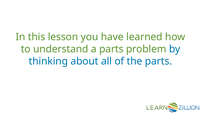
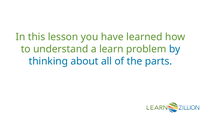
a parts: parts -> learn (111, 49)
